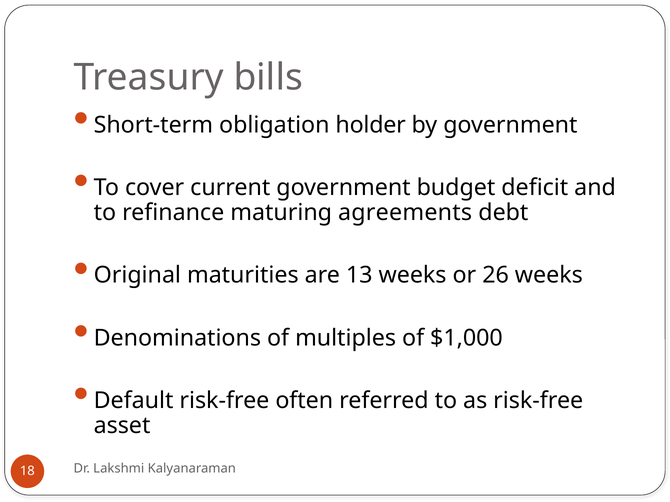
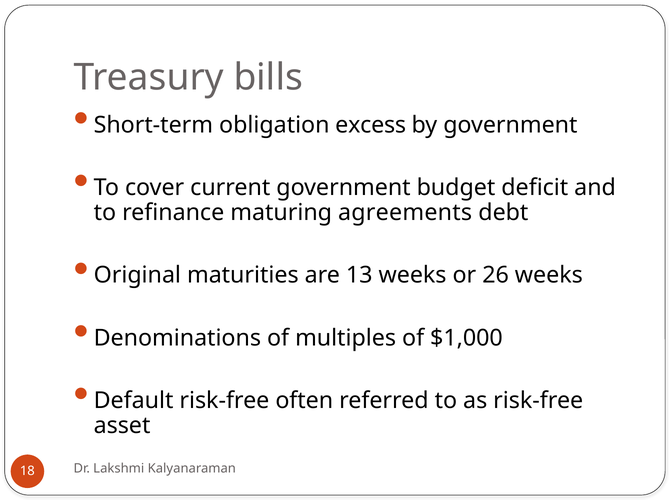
holder: holder -> excess (371, 125)
